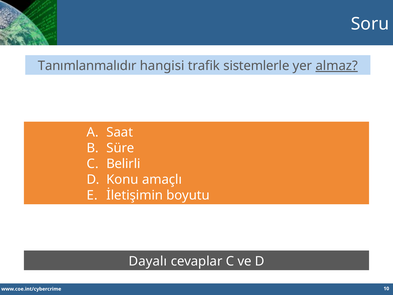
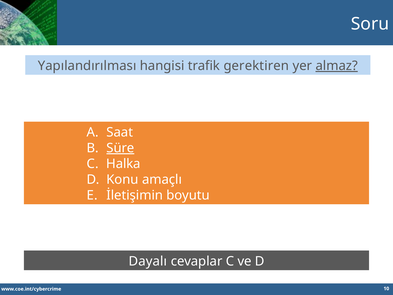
Tanımlanmalıdır: Tanımlanmalıdır -> Yapılandırılması (87, 66)
sistemlerle: sistemlerle -> gerektiren (256, 66)
Süre underline: none -> present (120, 148)
Belirli: Belirli -> Halka (123, 164)
